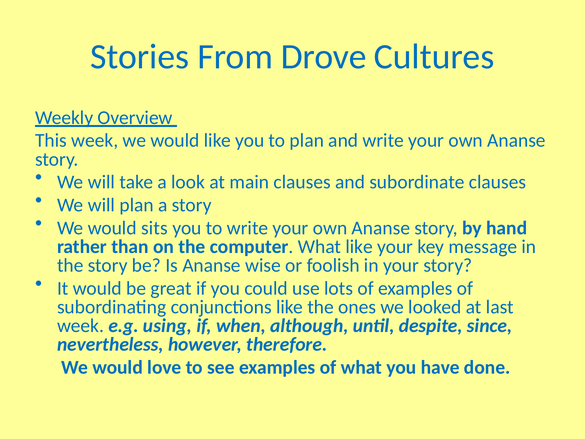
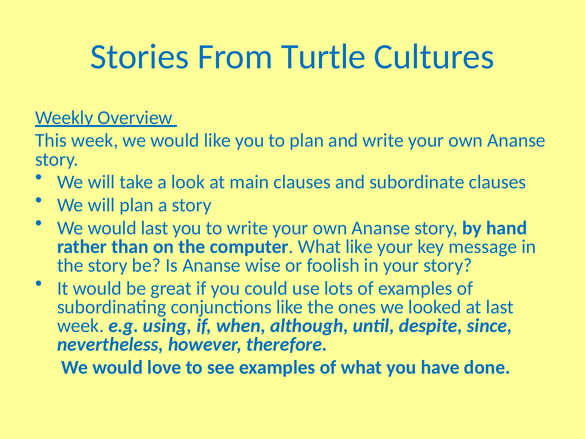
Drove: Drove -> Turtle (324, 57)
would sits: sits -> last (155, 228)
